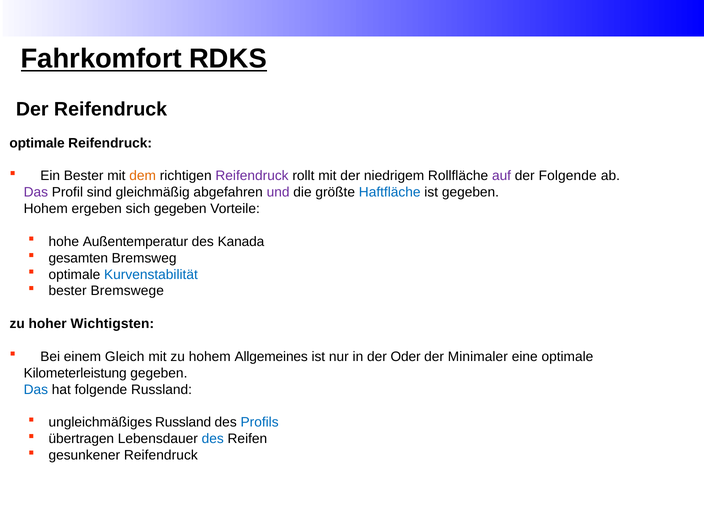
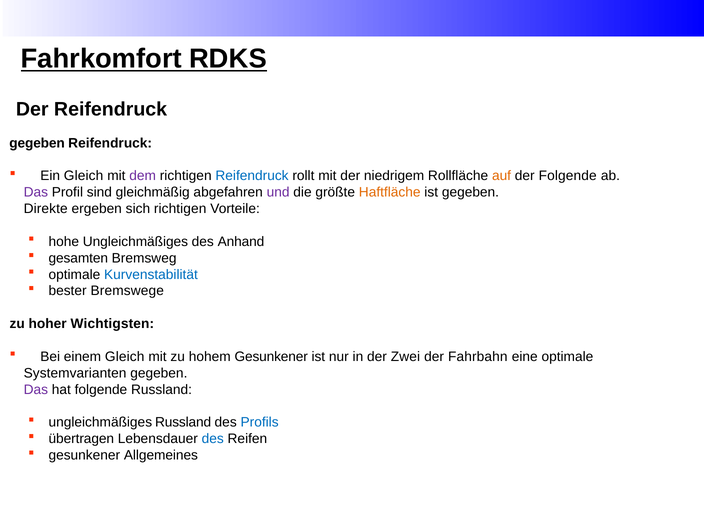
optimale: optimale -> gegeben (37, 143)
Ein Bester: Bester -> Gleich (84, 176)
dem colour: orange -> purple (143, 176)
Reifendruck colour: purple -> blue (252, 176)
auf colour: purple -> orange (502, 176)
Haftfläche colour: blue -> orange (390, 192)
Hohem: Hohem -> Direkte (46, 209)
sich gegeben: gegeben -> richtigen (180, 209)
hohe Außentemperatur: Außentemperatur -> Ungleichmäßiges (135, 242)
Kanada: Kanada -> Anhand (241, 242)
hohem Allgemeines: Allgemeines -> Gesunkener (271, 357)
Oder: Oder -> Zwei (405, 357)
Minimaler: Minimaler -> Fahrbahn (478, 357)
Kilometerleistung: Kilometerleistung -> Systemvarianten (75, 373)
Das colour: blue -> purple (36, 390)
gesunkener Reifendruck: Reifendruck -> Allgemeines (161, 455)
